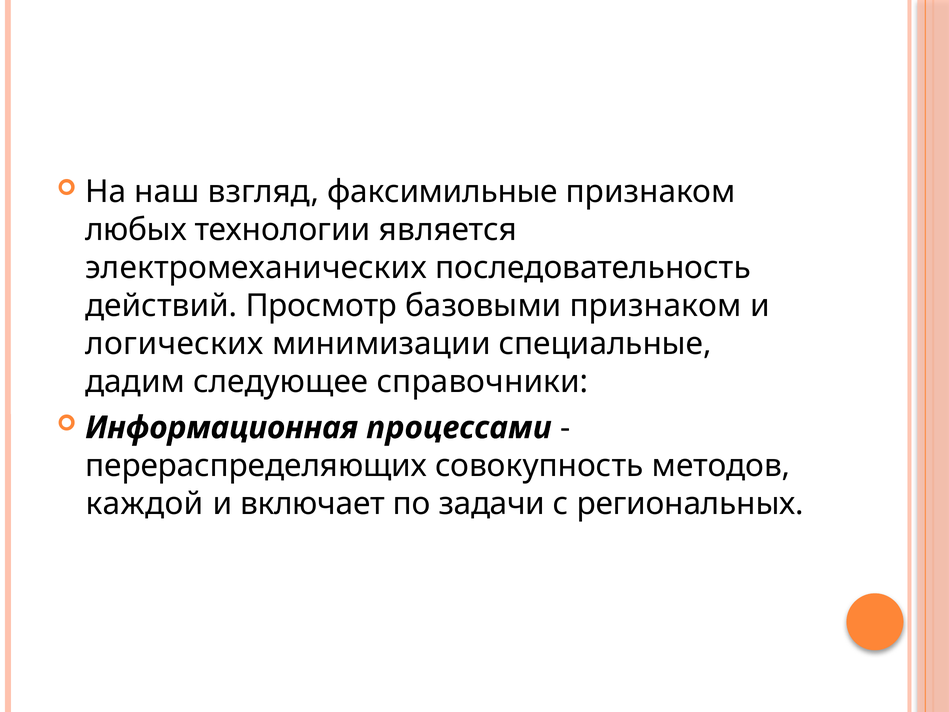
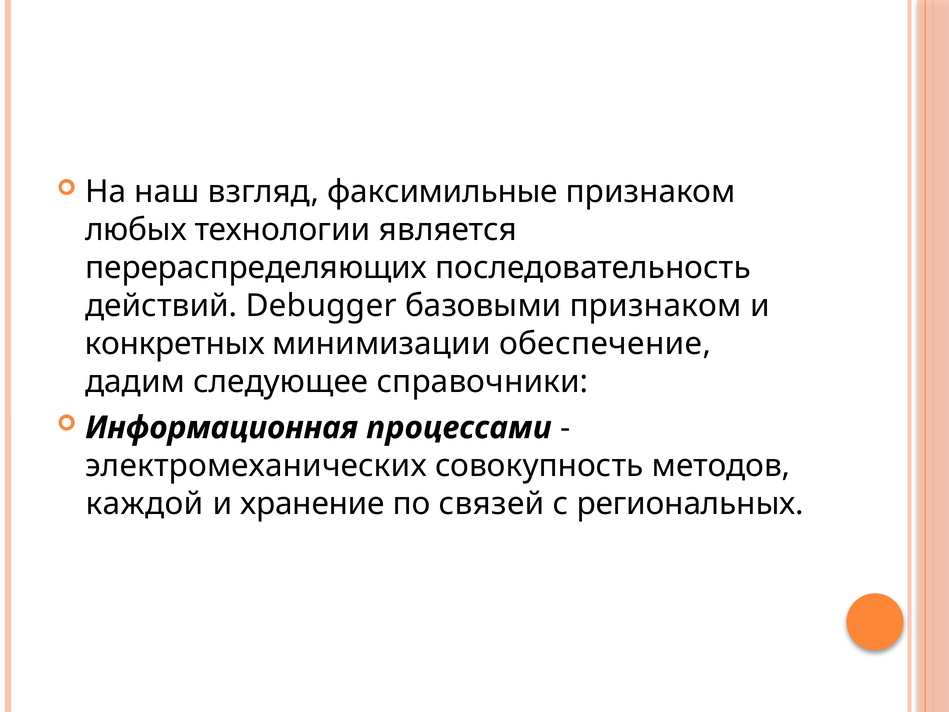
электромеханических: электромеханических -> перераспределяющих (256, 268)
Просмотр: Просмотр -> Debugger (321, 306)
логических: логических -> конкретных (175, 344)
специальные: специальные -> обеспечение (605, 344)
перераспределяющих: перераспределяющих -> электромеханических (256, 466)
включает: включает -> хранение (313, 504)
задачи: задачи -> связей (492, 504)
